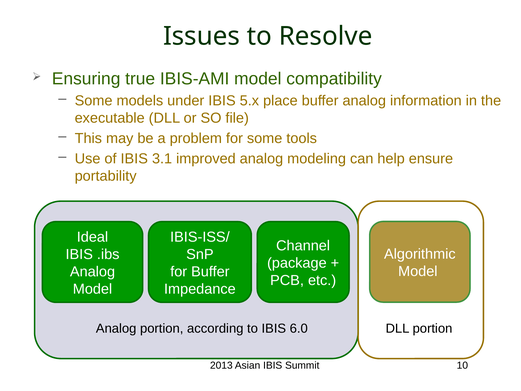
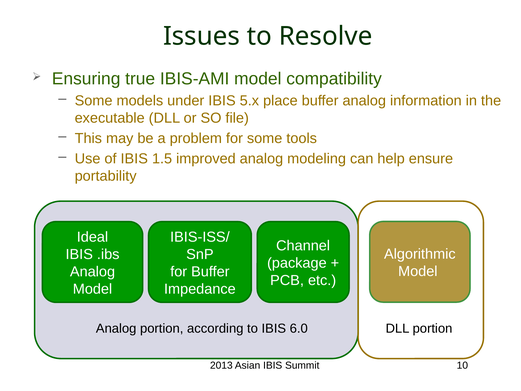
3.1: 3.1 -> 1.5 (162, 159)
